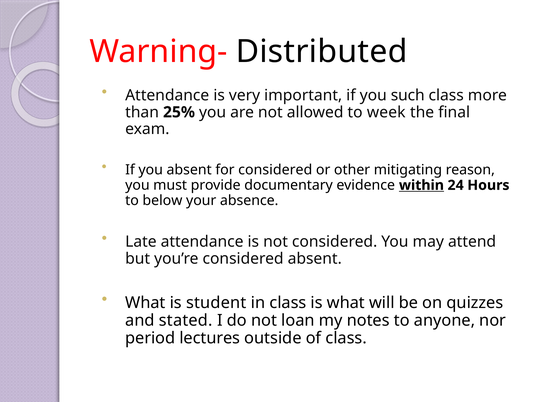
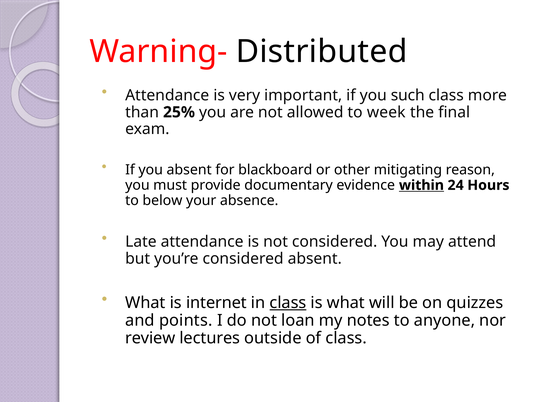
for considered: considered -> blackboard (275, 170)
student: student -> internet (216, 303)
class underline: none -> present (288, 303)
stated: stated -> points (186, 321)
period: period -> review (150, 338)
